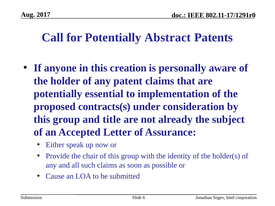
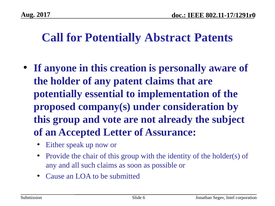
contracts(s: contracts(s -> company(s (104, 107)
title: title -> vote (112, 119)
